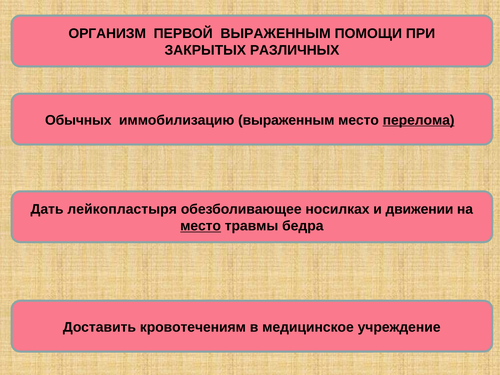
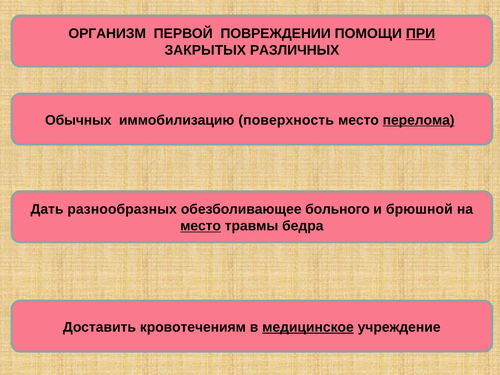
ПЕРВОЙ ВЫРАЖЕННЫМ: ВЫРАЖЕННЫМ -> ПОВРЕЖДЕНИИ (276, 34)
ПРИ underline: none -> present (421, 34)
иммобилизацию выраженным: выраженным -> поверхность (286, 120)
лейкопластыря: лейкопластыря -> разнообразных (122, 209)
носилках: носилках -> больного (338, 209)
движении: движении -> брюшной (419, 209)
медицинское underline: none -> present (308, 327)
